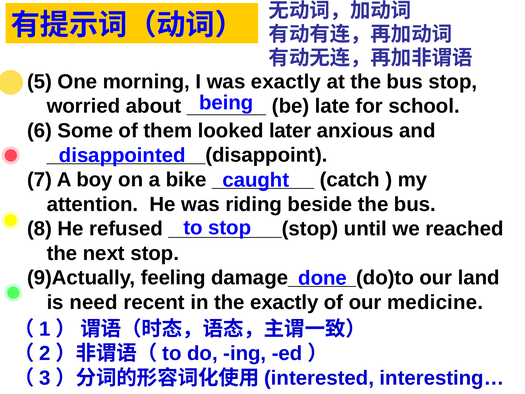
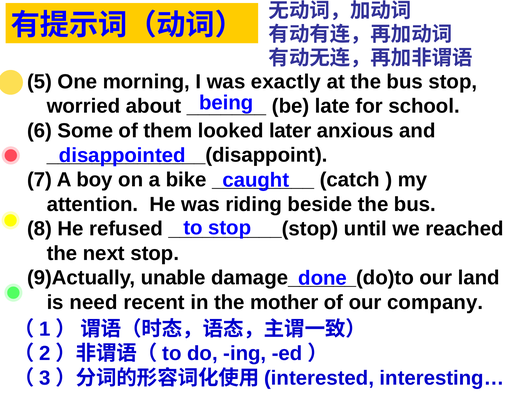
feeling: feeling -> unable (173, 278)
the exactly: exactly -> mother (284, 302)
medicine: medicine -> company (435, 302)
